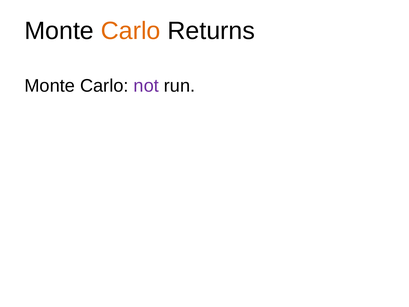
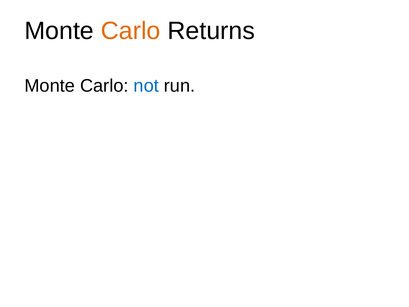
not colour: purple -> blue (146, 86)
